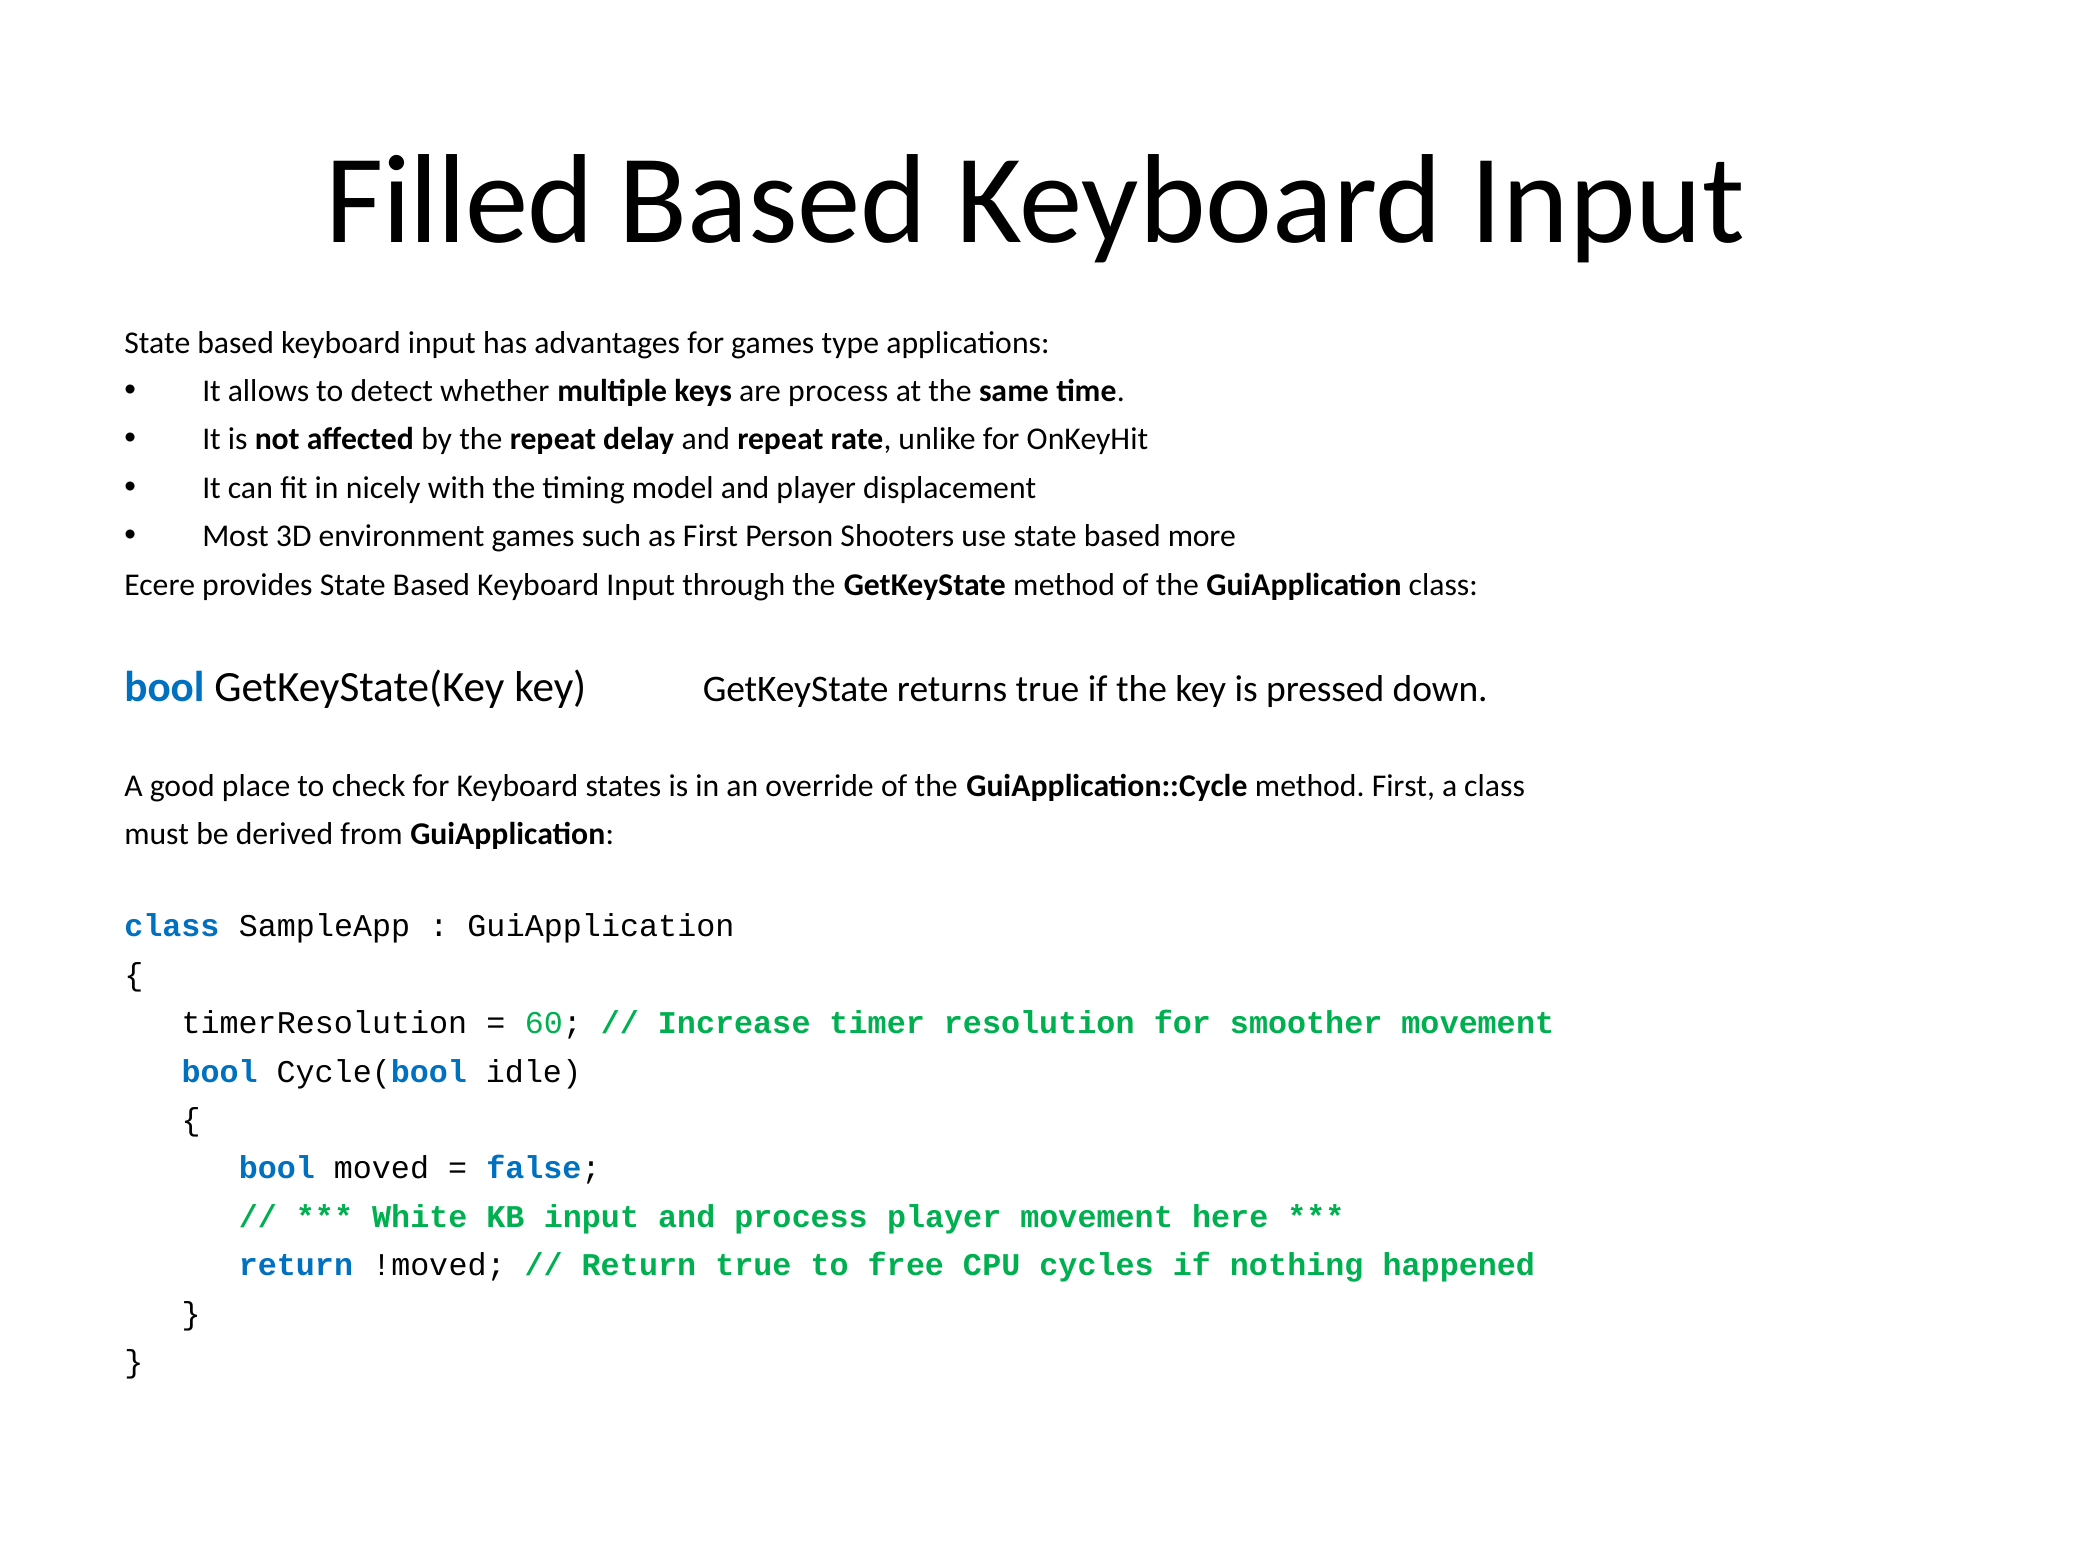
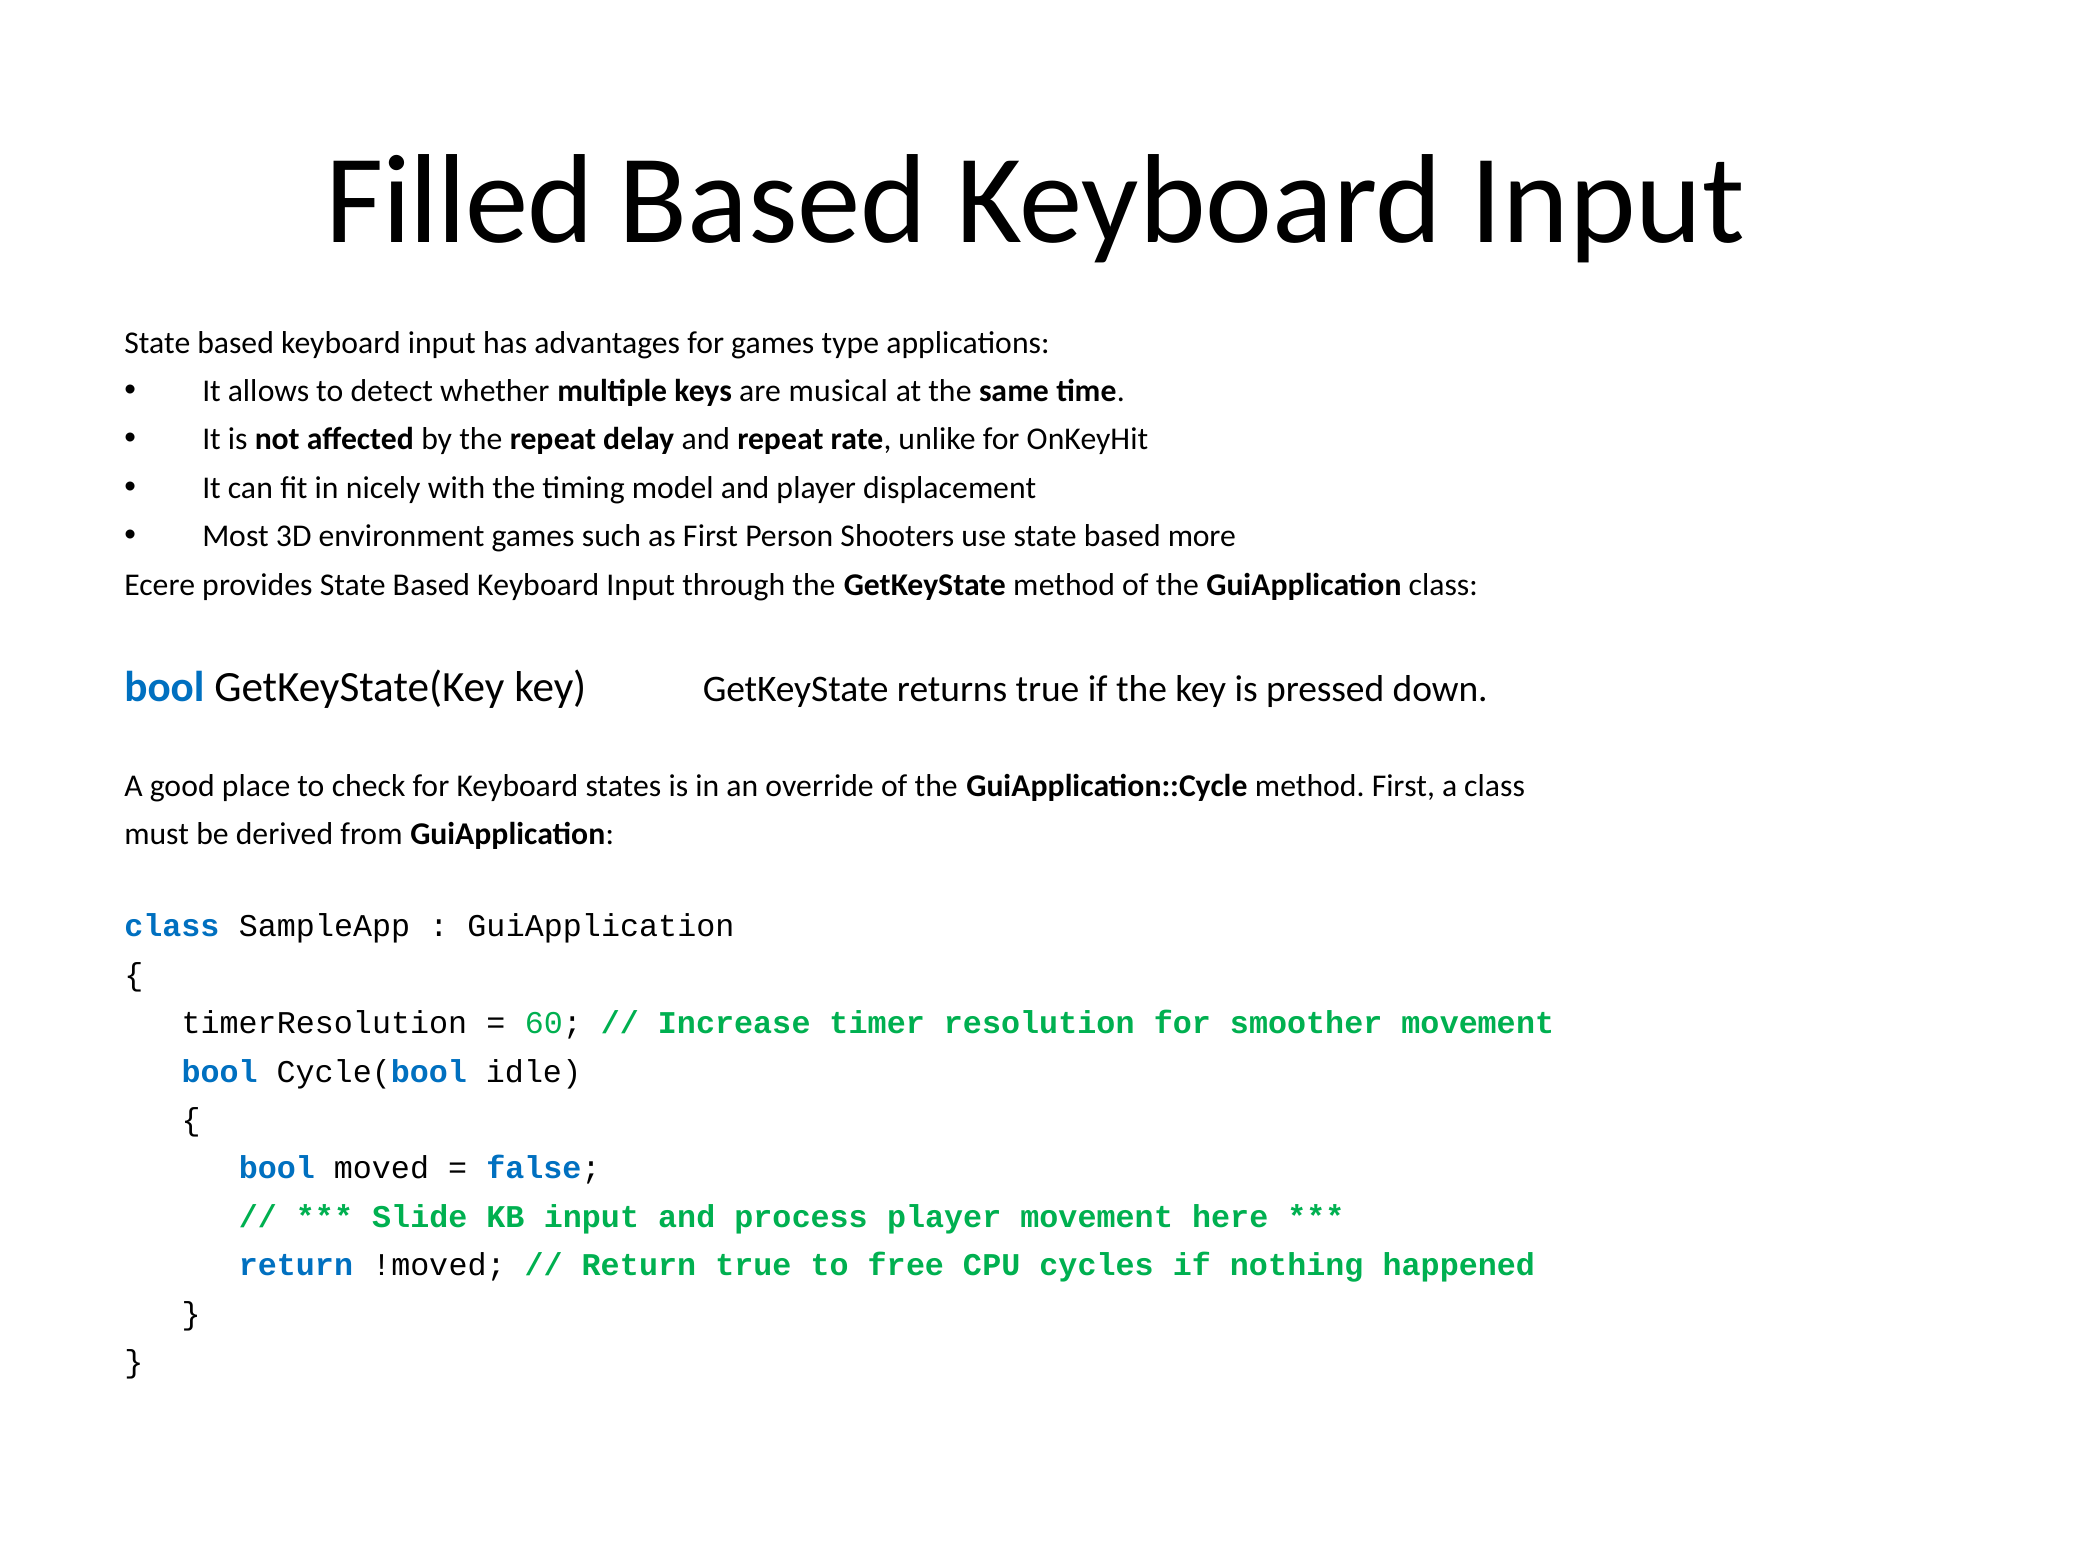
are process: process -> musical (838, 391)
White: White -> Slide (420, 1217)
